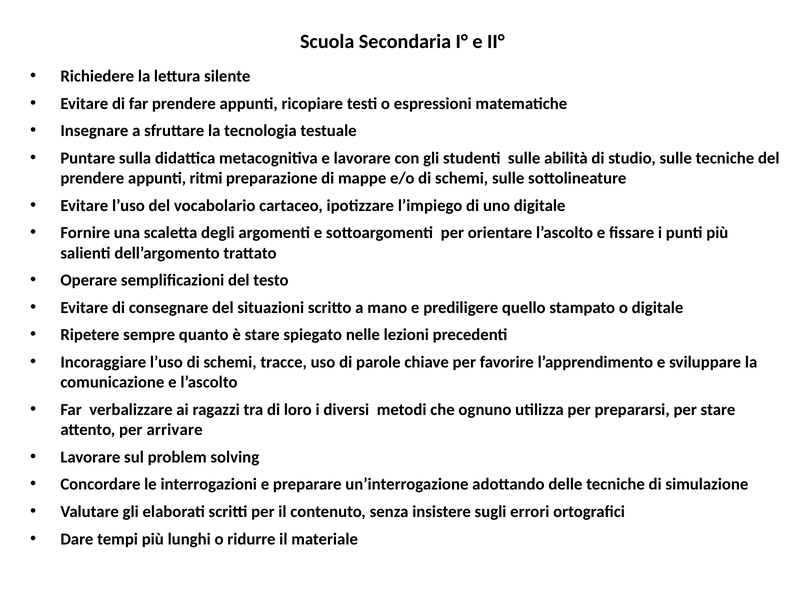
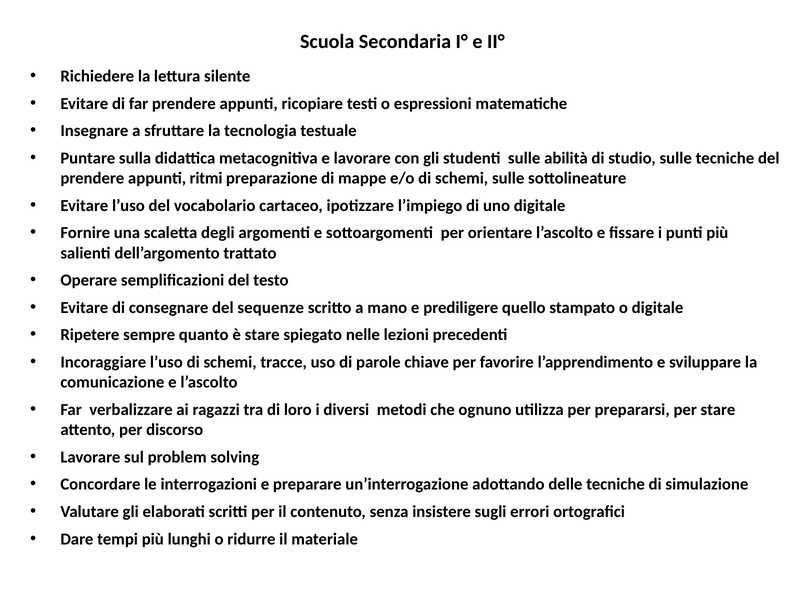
situazioni: situazioni -> sequenze (271, 307)
arrivare: arrivare -> discorso (175, 430)
